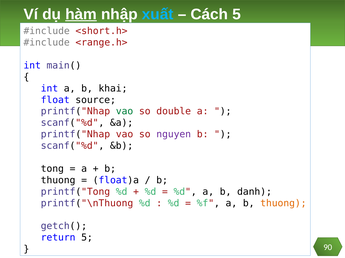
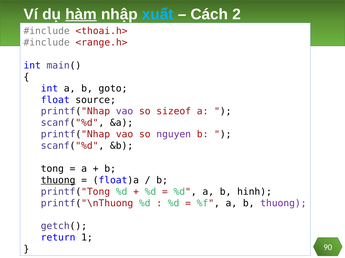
Cách 5: 5 -> 2 (237, 14)
<short.h>: <short.h> -> <thoai.h> (102, 31)
khai: khai -> goto (113, 89)
vao colour: green -> purple (125, 112)
double: double -> sizeof (174, 112)
thuong underline: none -> present (58, 181)
danh: danh -> hinh (254, 192)
thuong colour: orange -> purple (283, 204)
return 5: 5 -> 1 (87, 238)
